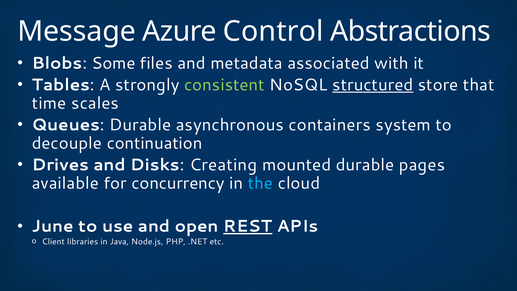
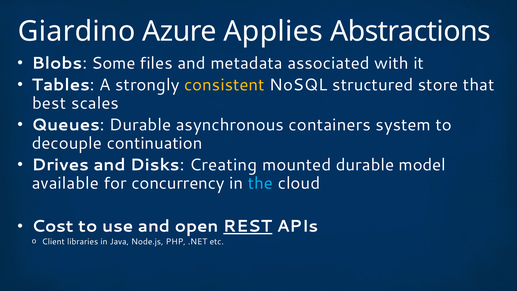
Message: Message -> Giardino (77, 31)
Control: Control -> Applies (273, 31)
consistent colour: light green -> yellow (224, 85)
structured underline: present -> none (373, 85)
time: time -> best (49, 103)
pages: pages -> model (422, 165)
June: June -> Cost (53, 226)
